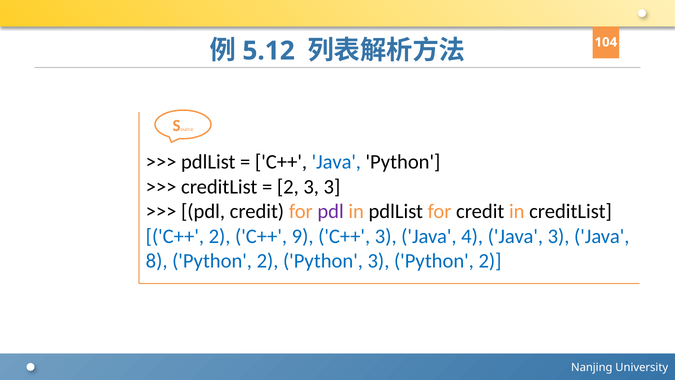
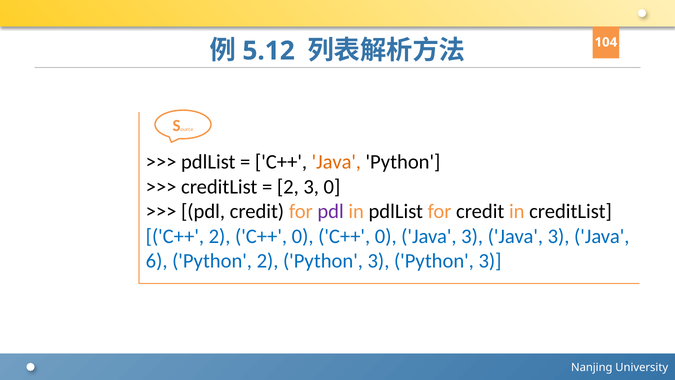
Java colour: blue -> orange (336, 162)
3 3: 3 -> 0 (332, 187)
2 C++ 9: 9 -> 0 (303, 236)
3: 3 -> 0 (386, 236)
4: 4 -> 3 (472, 236)
8: 8 -> 6 (157, 261)
3 Python 2: 2 -> 3 (490, 261)
